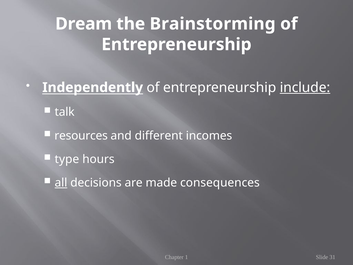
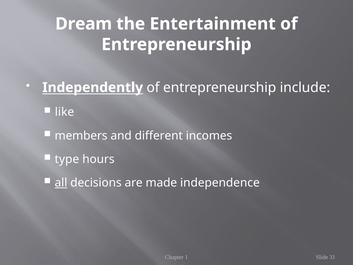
Brainstorming: Brainstorming -> Entertainment (213, 24)
include underline: present -> none (305, 87)
talk: talk -> like (65, 112)
resources: resources -> members (81, 136)
consequences: consequences -> independence (220, 183)
